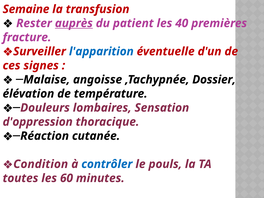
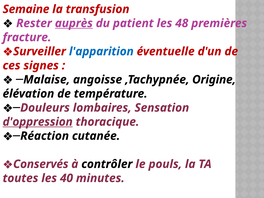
40: 40 -> 48 (182, 23)
Dossier: Dossier -> Origine (214, 80)
d'oppression underline: none -> present (38, 122)
Condition: Condition -> Conservés (41, 164)
contrôler colour: blue -> black (107, 164)
60: 60 -> 40 (66, 178)
